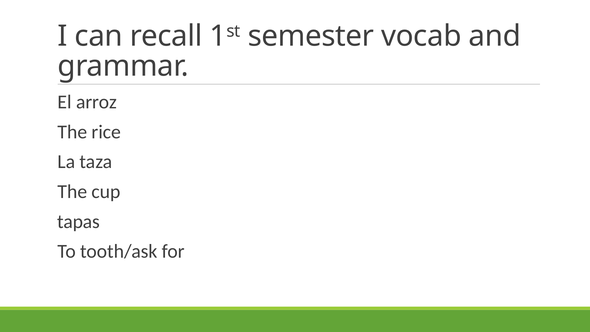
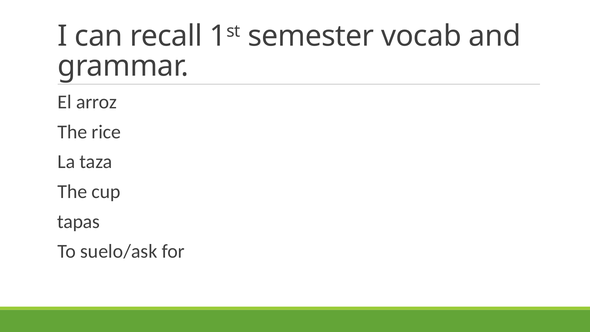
tooth/ask: tooth/ask -> suelo/ask (119, 251)
